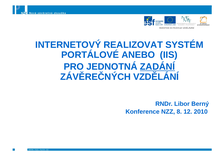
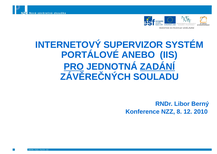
REALIZOVAT: REALIZOVAT -> SUPERVIZOR (133, 45)
PRO underline: none -> present (74, 67)
VZDĚLÁNÍ: VZDĚLÁNÍ -> SOULADU (156, 77)
